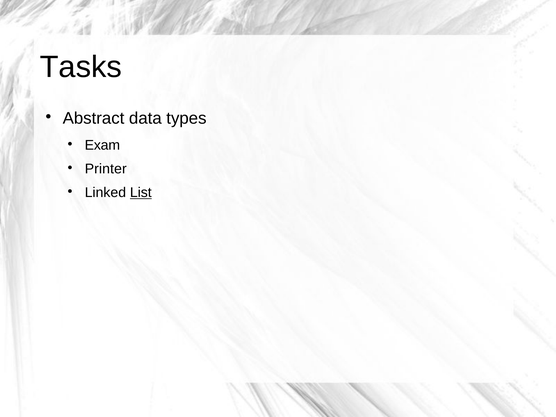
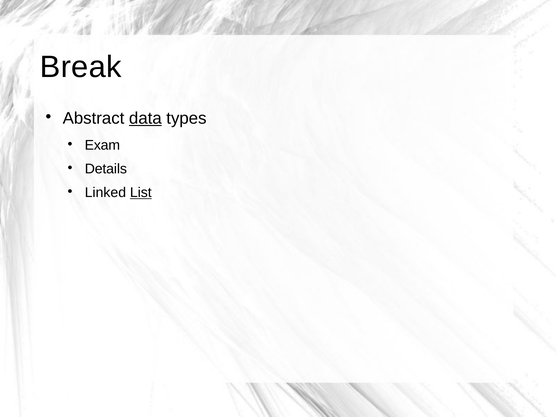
Tasks: Tasks -> Break (81, 67)
data underline: none -> present (145, 118)
Printer: Printer -> Details (106, 169)
